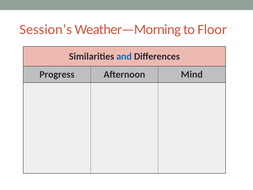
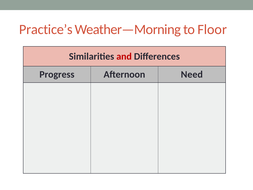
Session’s: Session’s -> Practice’s (46, 29)
and colour: blue -> red (124, 56)
Mind: Mind -> Need (192, 74)
